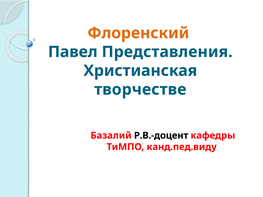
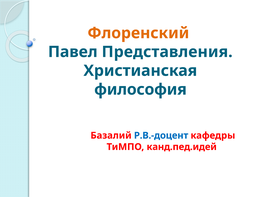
творчестве: творчестве -> философия (140, 90)
Р.В.-доцент colour: black -> blue (161, 136)
канд.пед.виду: канд.пед.виду -> канд.пед.идей (182, 147)
